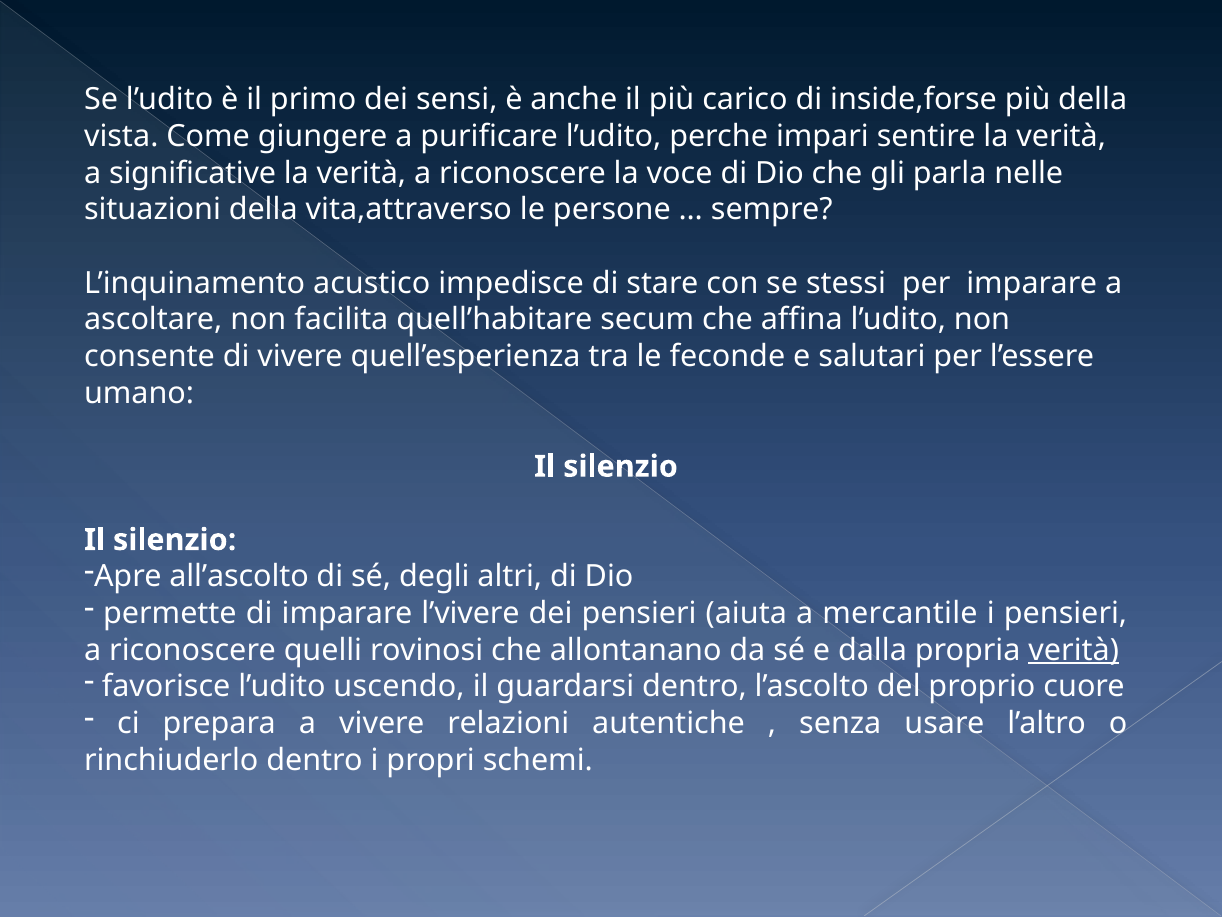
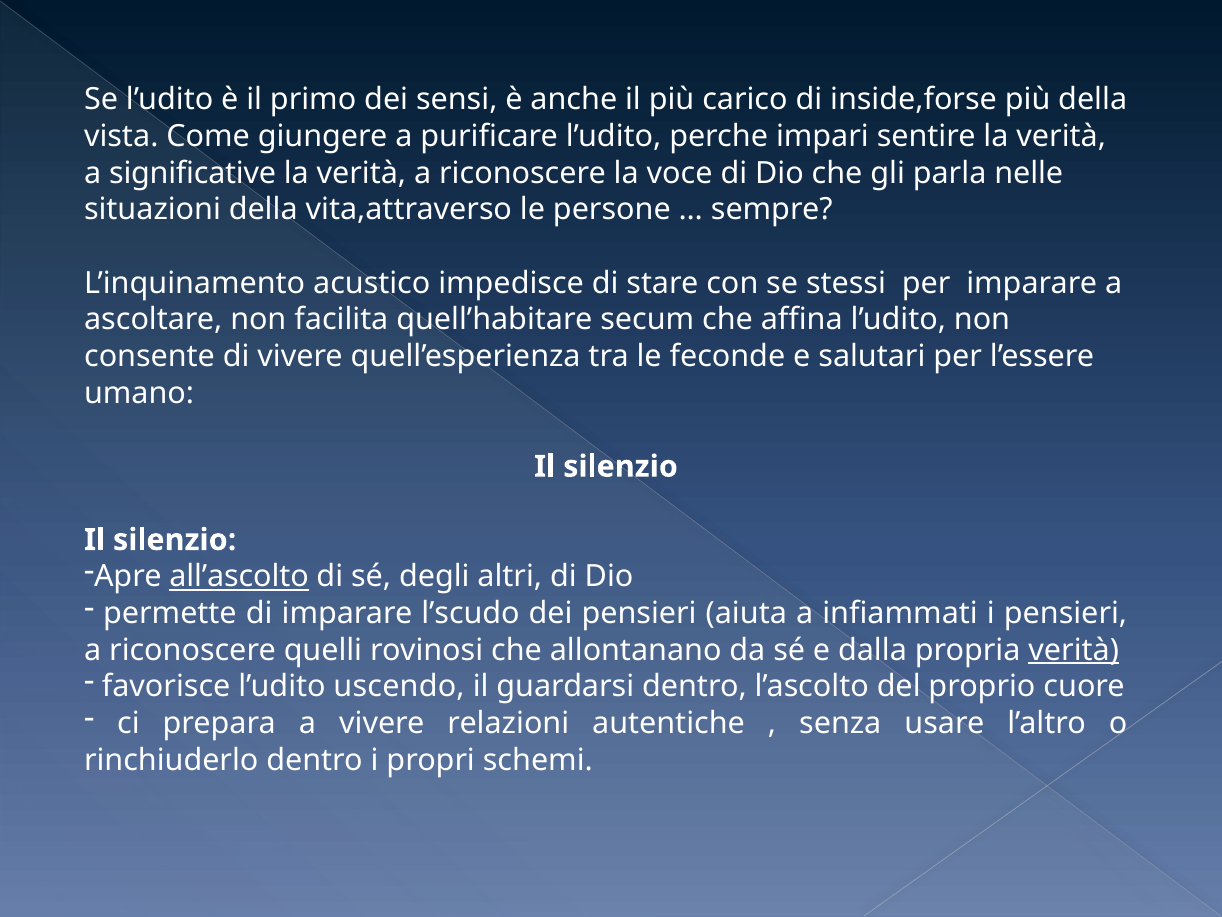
all’ascolto underline: none -> present (239, 576)
l’vivere: l’vivere -> l’scudo (470, 613)
mercantile: mercantile -> infiammati (900, 613)
